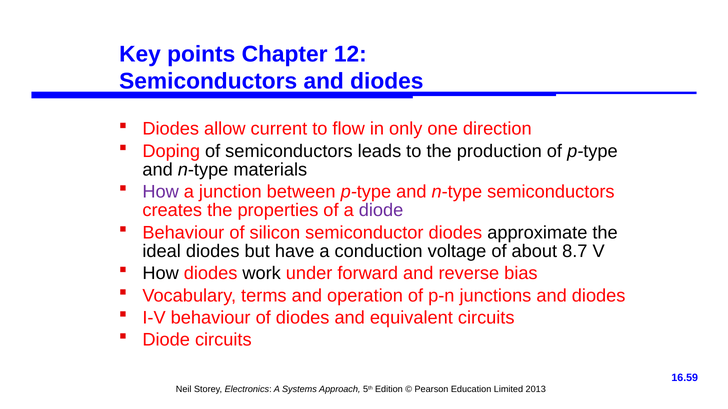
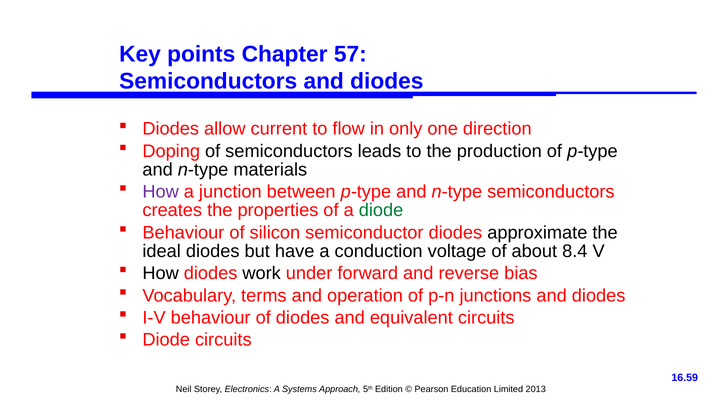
12: 12 -> 57 (350, 54)
diode colour: purple -> green (381, 211)
8.7: 8.7 -> 8.4 (575, 251)
